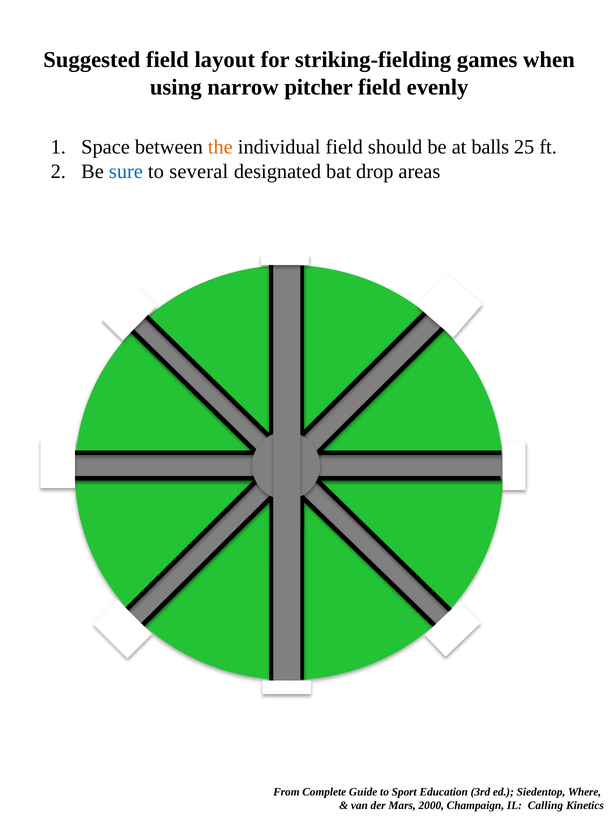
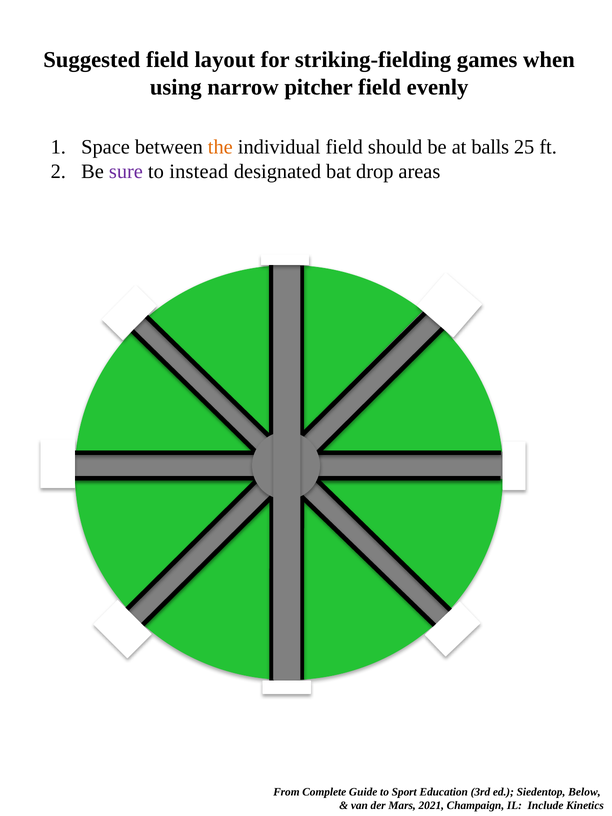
sure colour: blue -> purple (126, 171)
several: several -> instead (199, 171)
Where: Where -> Below (584, 792)
2000: 2000 -> 2021 (431, 806)
Calling: Calling -> Include (546, 806)
